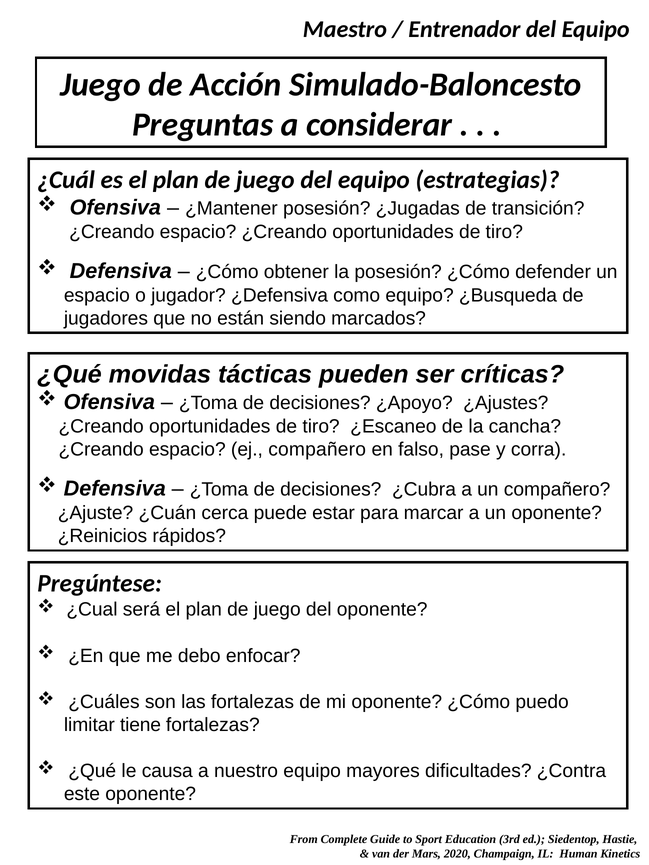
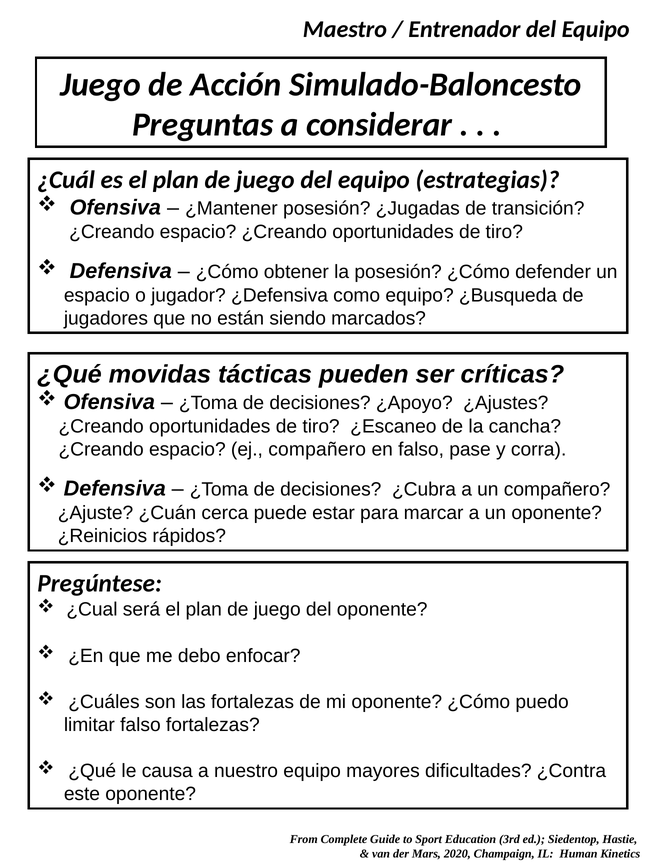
limitar tiene: tiene -> falso (140, 725)
